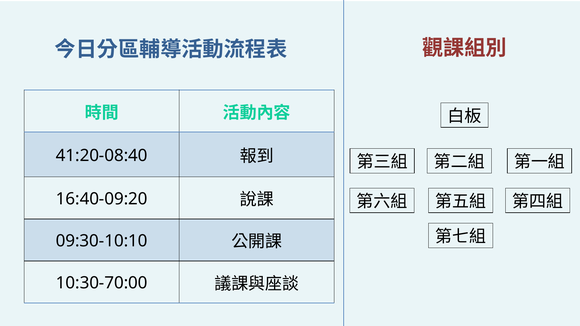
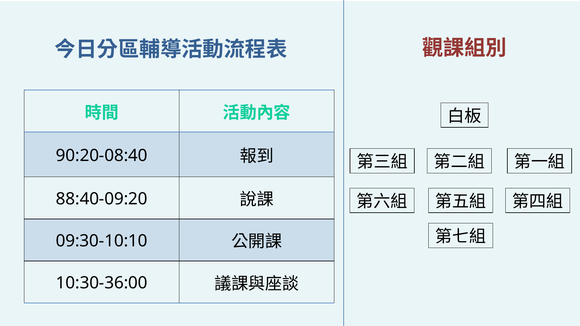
41:20-08:40: 41:20-08:40 -> 90:20-08:40 (102, 156)
16:40-09:20: 16:40-09:20 -> 88:40-09:20 (102, 199)
10:30-70:00: 10:30-70:00 -> 10:30-36:00 (102, 283)
